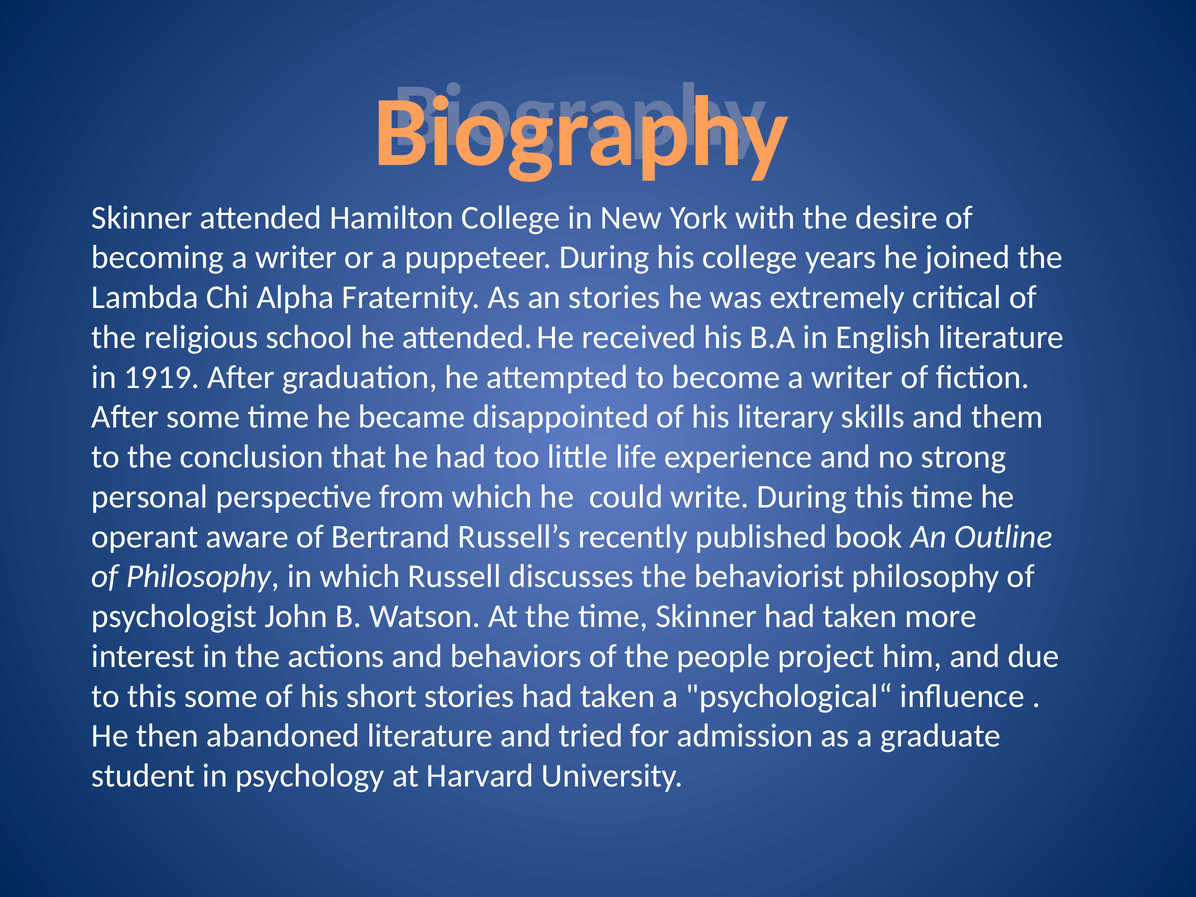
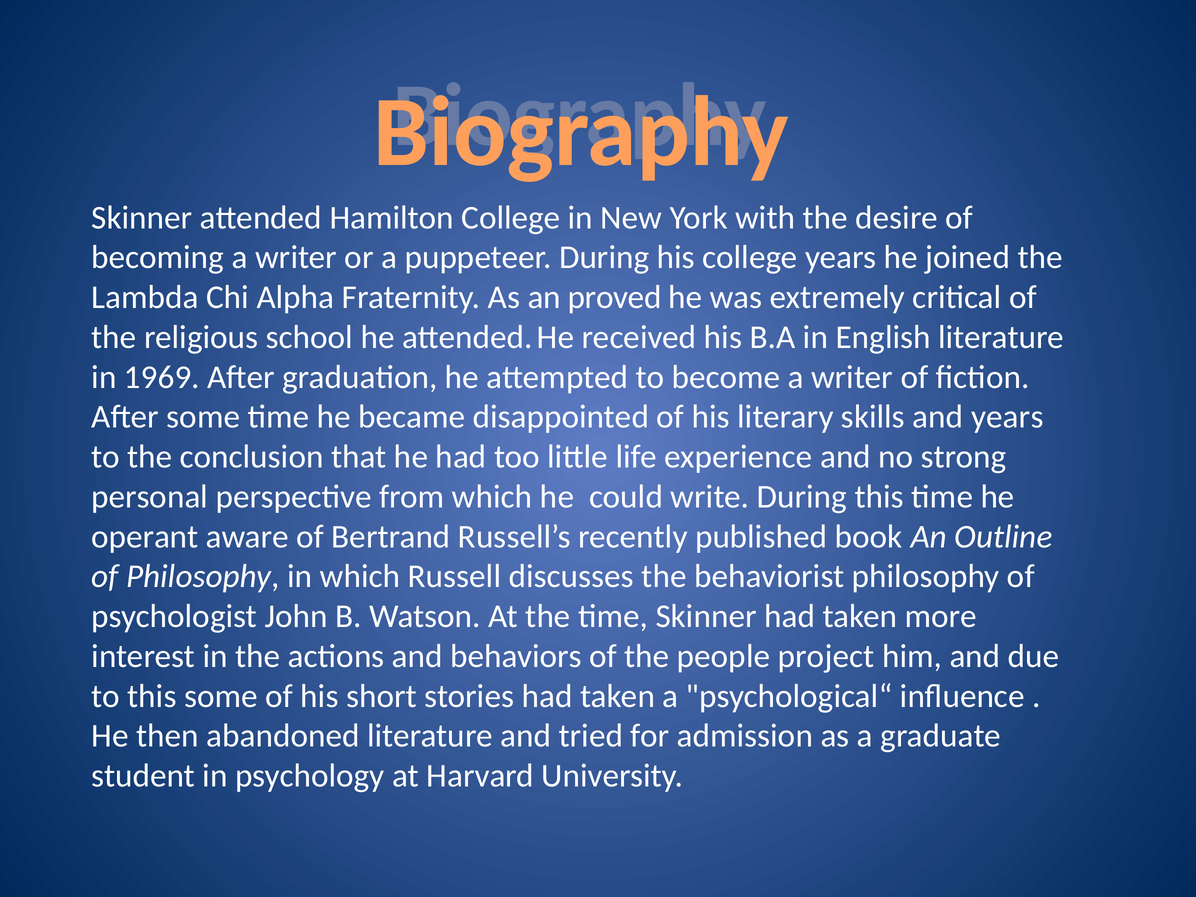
an stories: stories -> proved (615, 297)
1919: 1919 -> 1969 (162, 377)
and them: them -> years (1007, 417)
